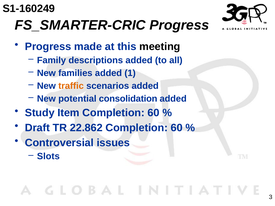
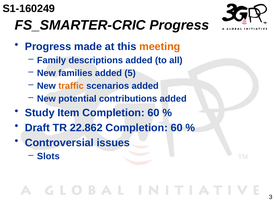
meeting colour: black -> orange (160, 47)
1: 1 -> 5 (130, 73)
consolidation: consolidation -> contributions (128, 99)
